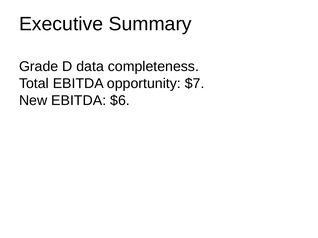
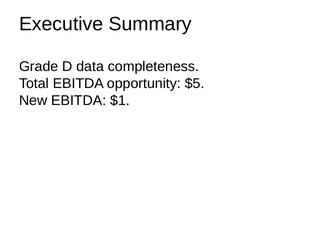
$7: $7 -> $5 (195, 84)
$6: $6 -> $1 (120, 101)
